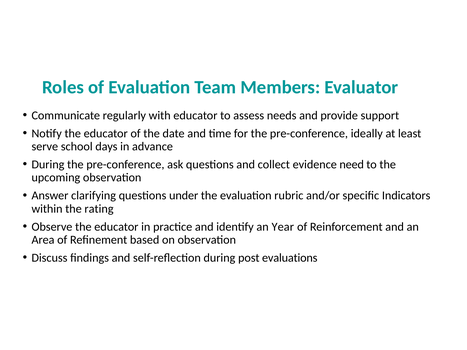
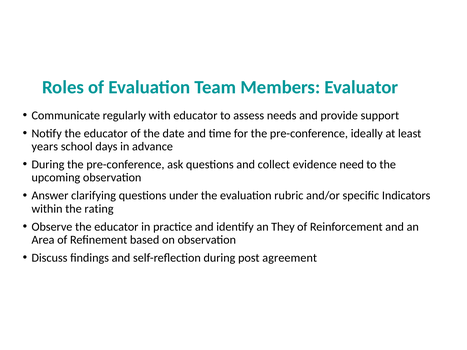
serve: serve -> years (45, 147)
Year: Year -> They (283, 227)
evaluations: evaluations -> agreement (290, 258)
